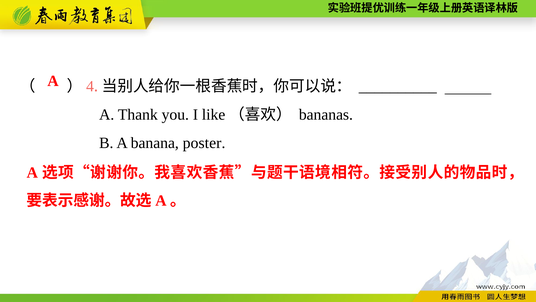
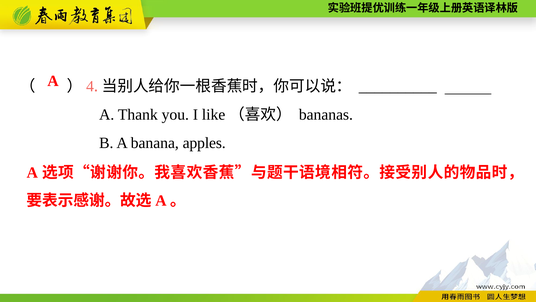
poster: poster -> apples (204, 143)
